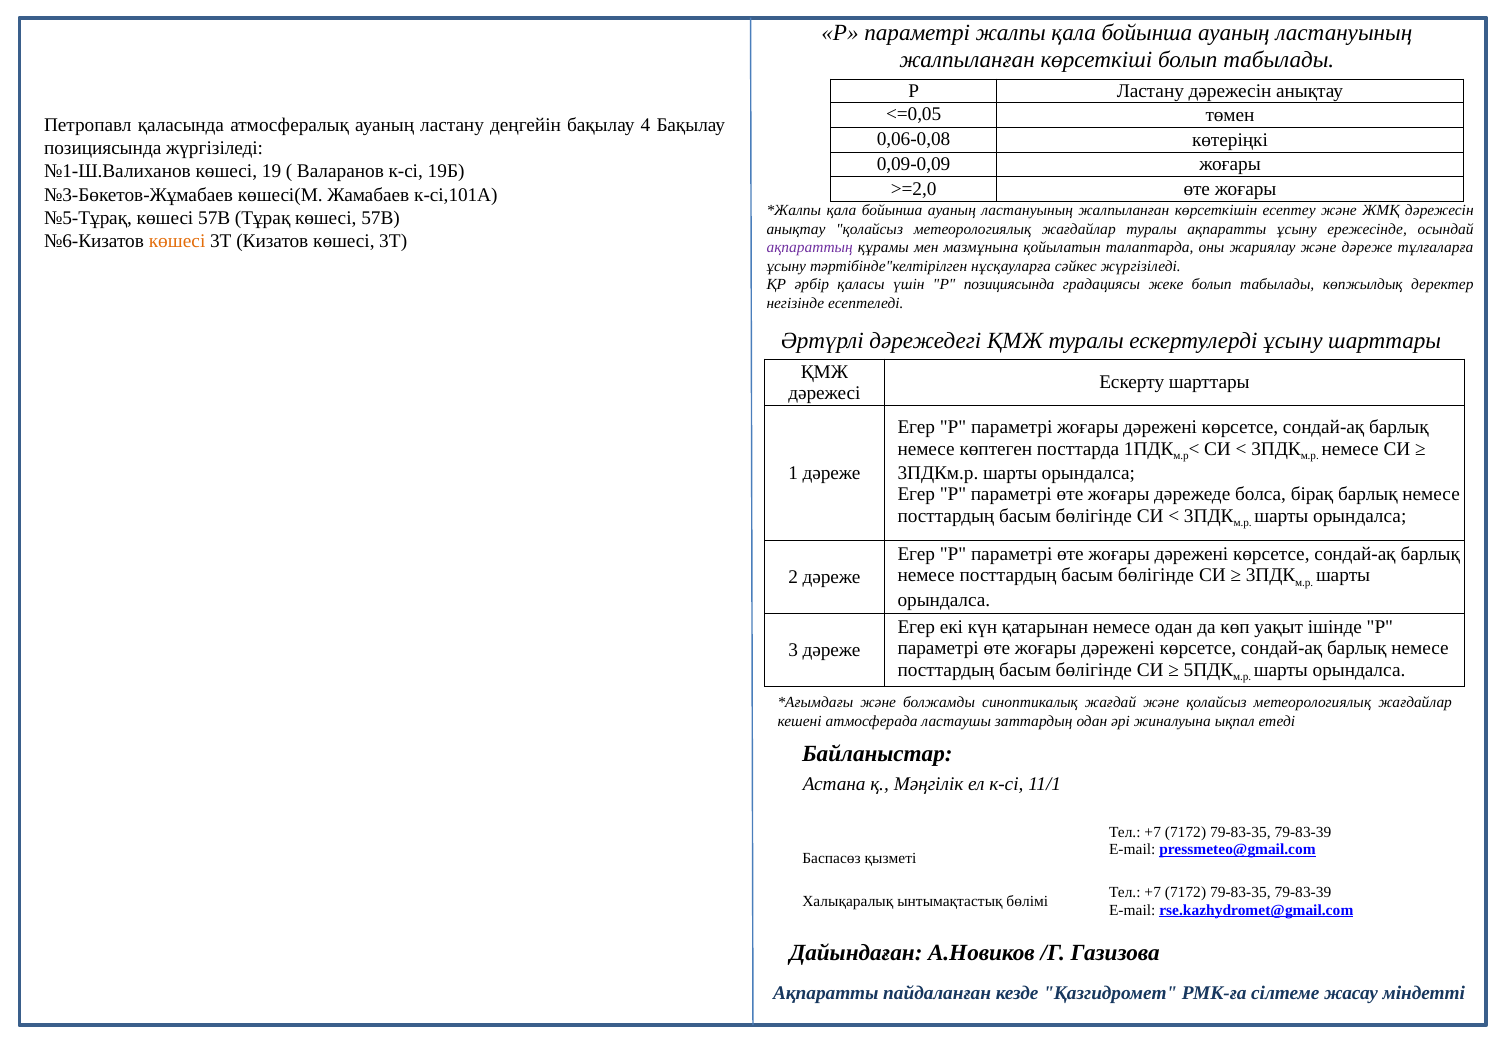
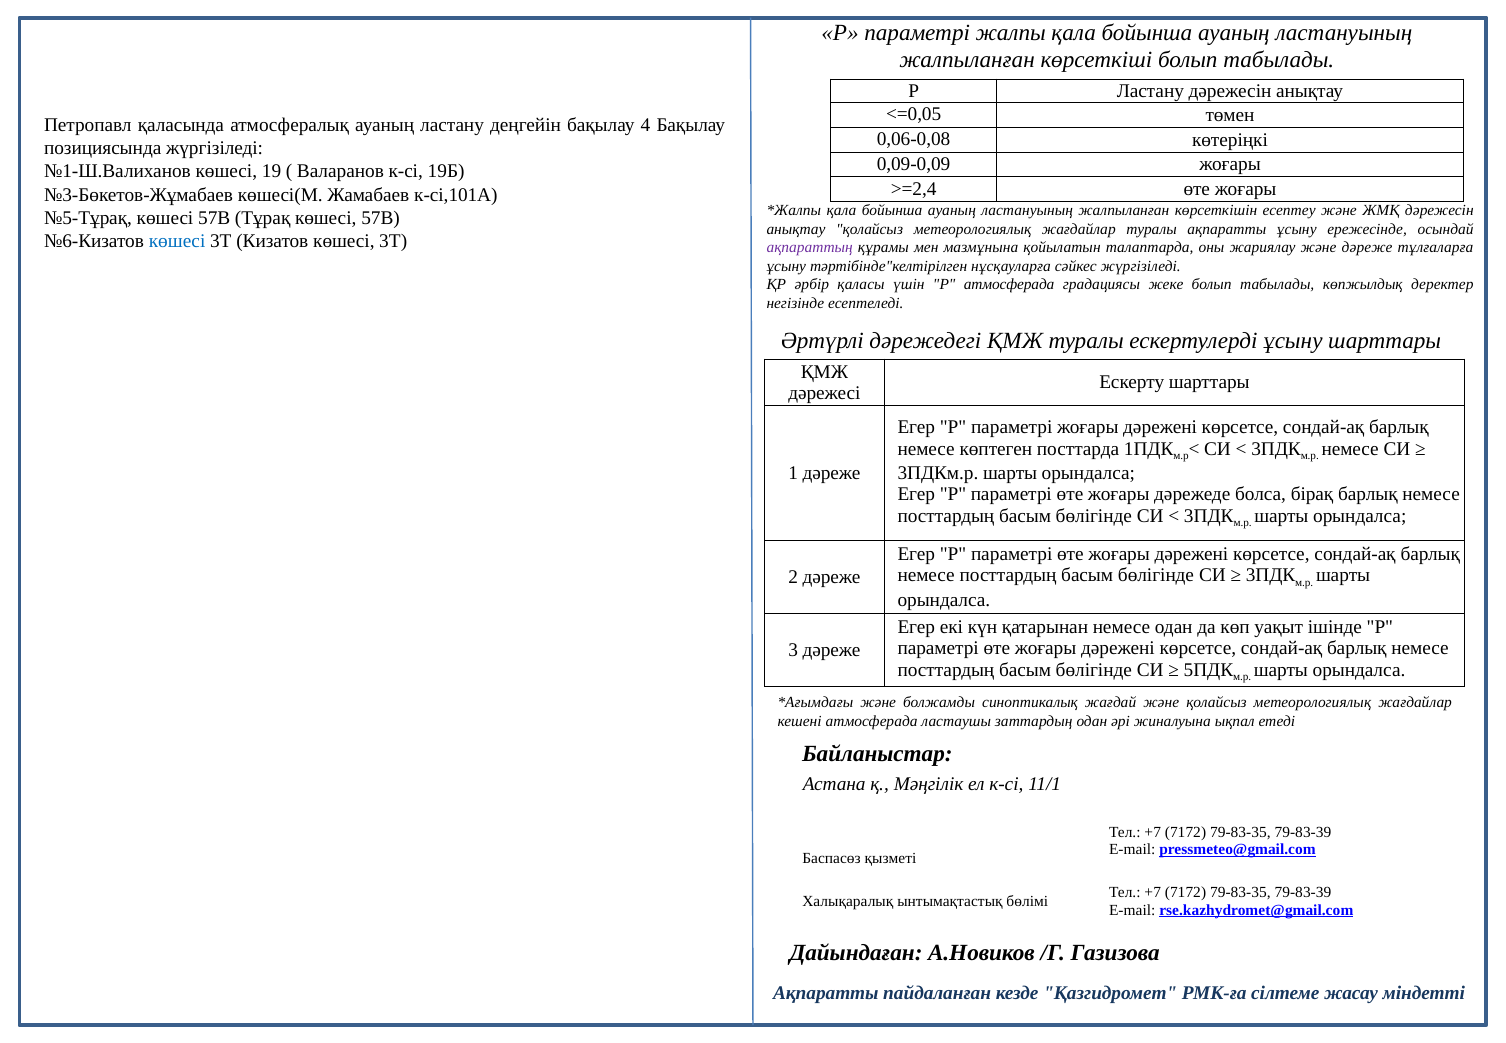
>=2,0: >=2,0 -> >=2,4 (914, 189)
көшесі colour: orange -> blue (177, 241)
Р позициясында: позициясында -> атмосферада (1009, 284)
